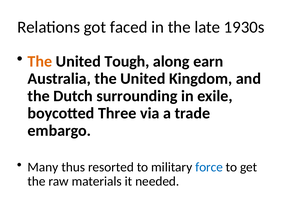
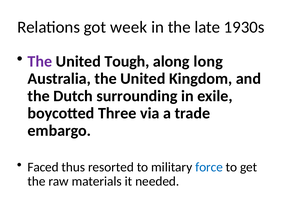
faced: faced -> week (129, 27)
The colour: orange -> purple (40, 62)
earn: earn -> long (208, 62)
Many: Many -> Faced (43, 167)
